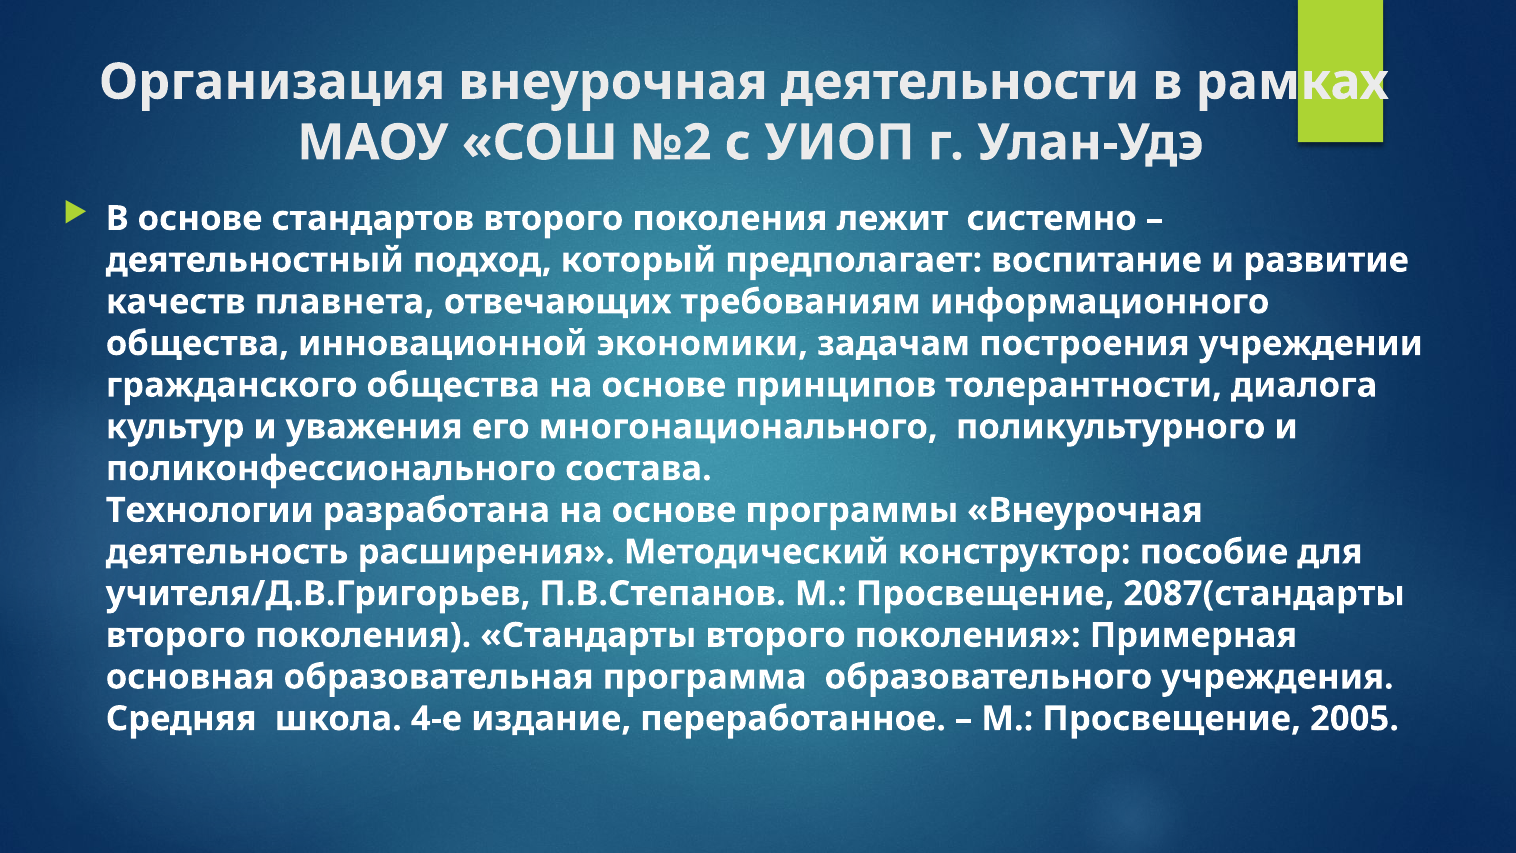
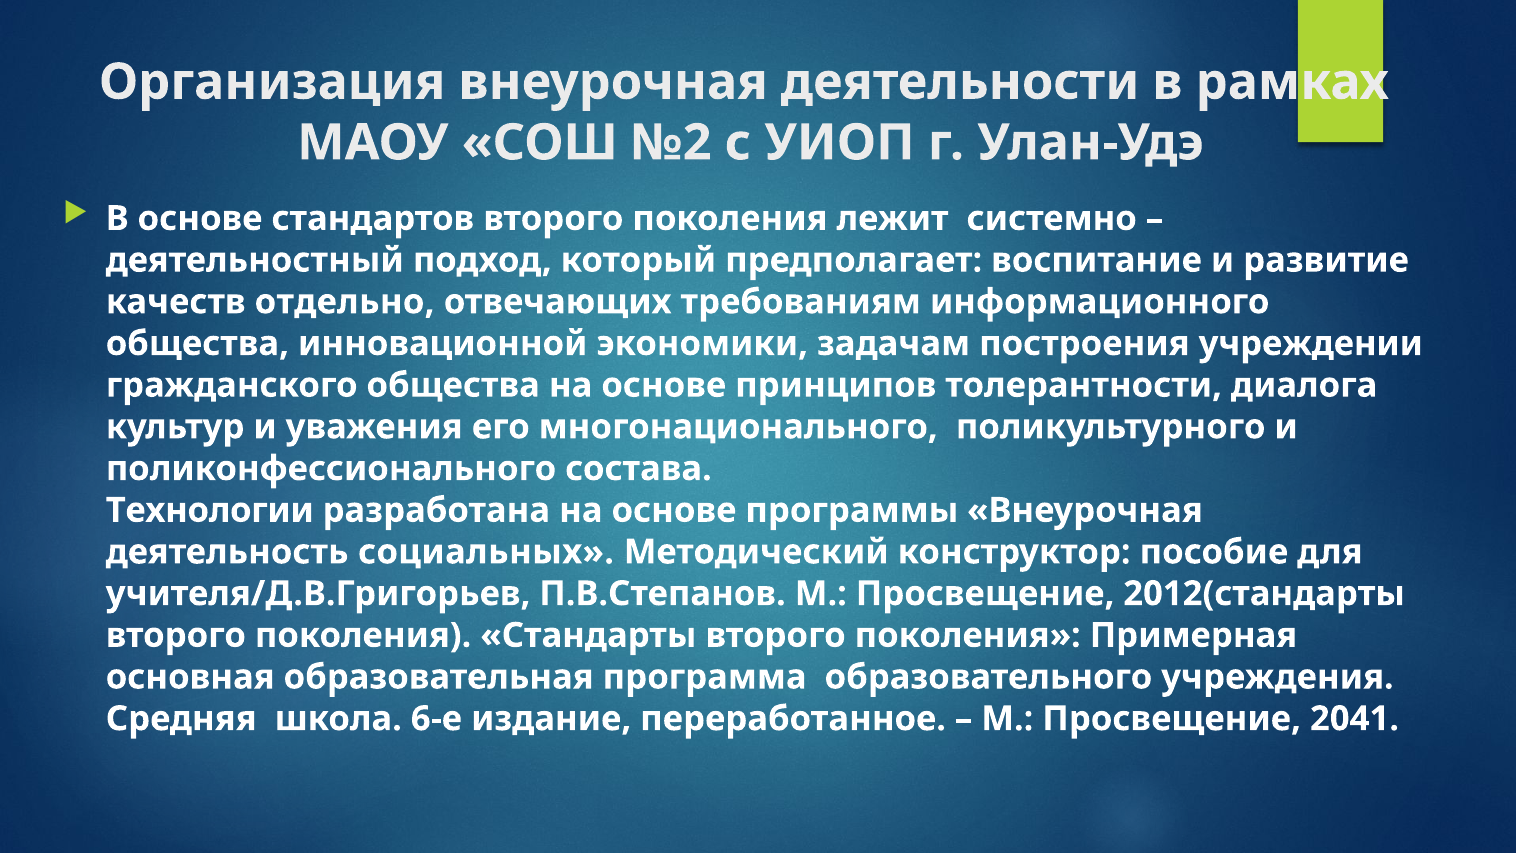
плавнета: плавнета -> отдельно (345, 302)
расширения: расширения -> социальных (486, 552)
2087(стандарты: 2087(стандарты -> 2012(стандарты (1264, 594)
4-е: 4-е -> 6-е (436, 719)
2005: 2005 -> 2041 (1354, 719)
